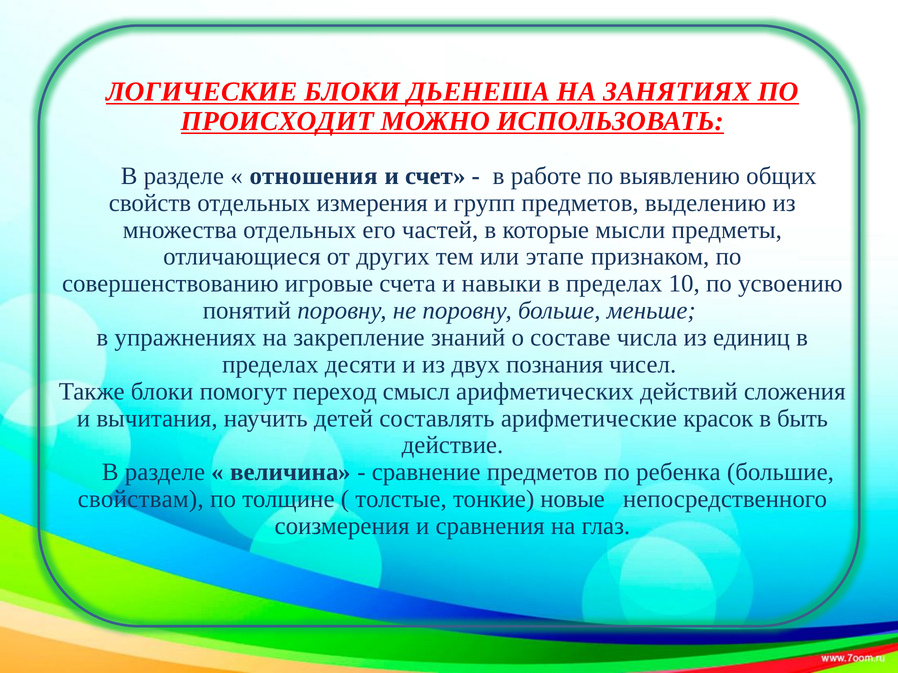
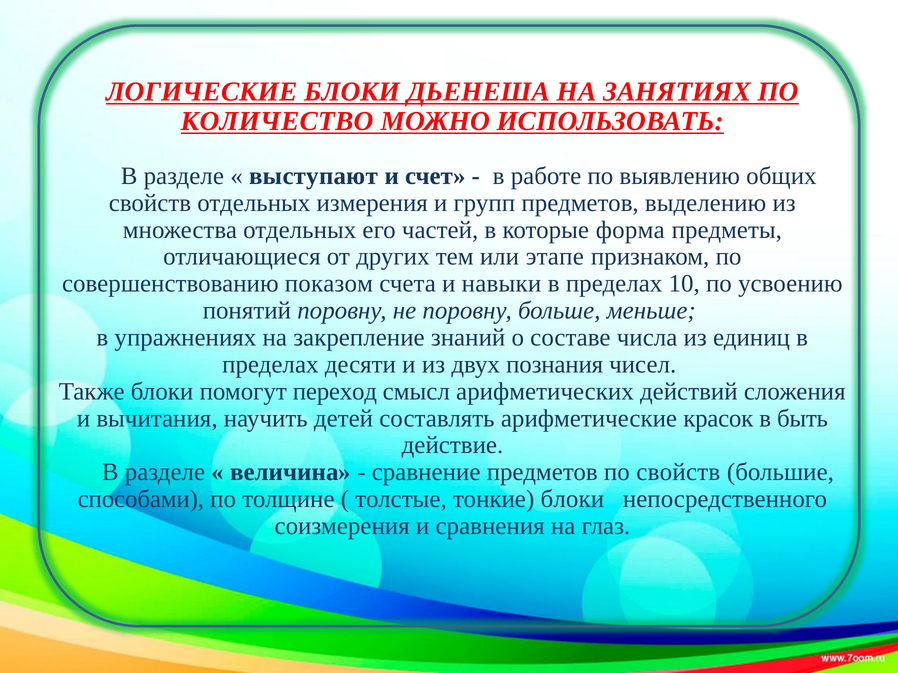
ПРОИСХОДИТ: ПРОИСХОДИТ -> КОЛИЧЕСТВО (277, 121)
отношения: отношения -> выступают (314, 176)
мысли: мысли -> форма (630, 230)
игровые: игровые -> показом (329, 284)
по ребенка: ребенка -> свойств (678, 472)
свойствам: свойствам -> способами (141, 499)
тонкие новые: новые -> блоки (572, 499)
